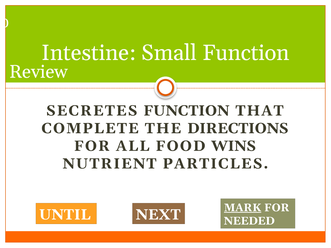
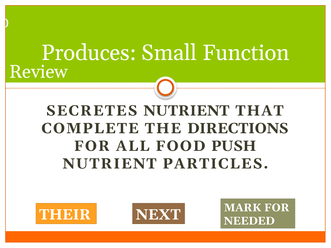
Intestine: Intestine -> Produces (89, 53)
SECRETES FUNCTION: FUNCTION -> NUTRIENT (186, 111)
WINS: WINS -> PUSH (234, 146)
MARK underline: present -> none (243, 208)
UNTIL: UNTIL -> THEIR (65, 215)
